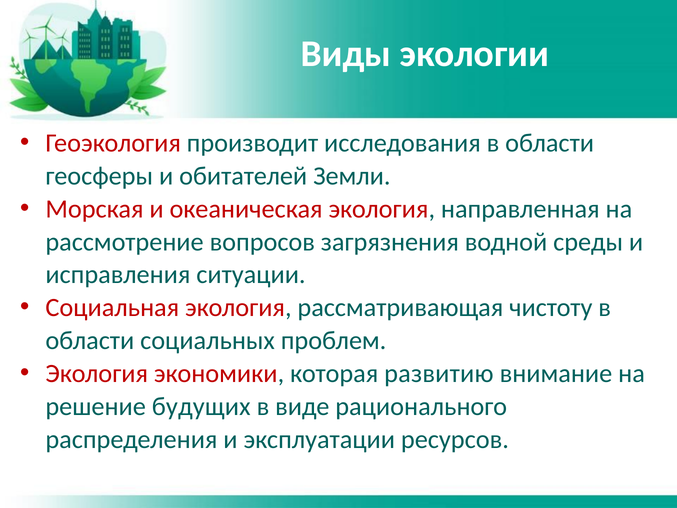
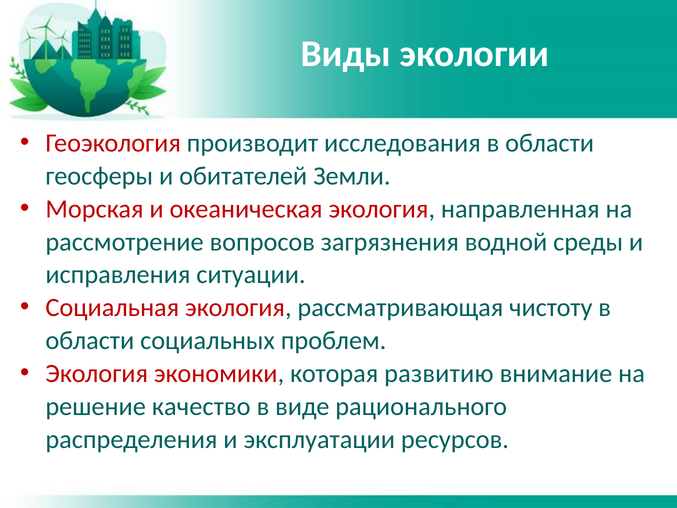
будущих: будущих -> качество (201, 406)
